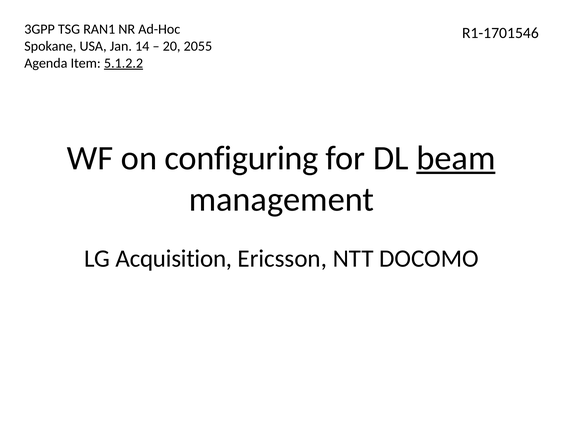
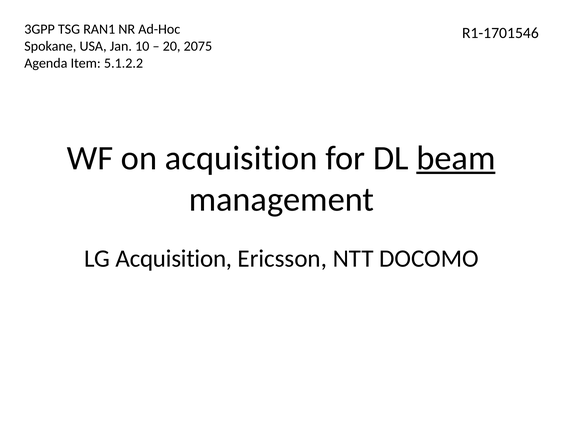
14: 14 -> 10 (142, 46)
2055: 2055 -> 2075 (198, 46)
5.1.2.2 underline: present -> none (124, 63)
on configuring: configuring -> acquisition (241, 158)
